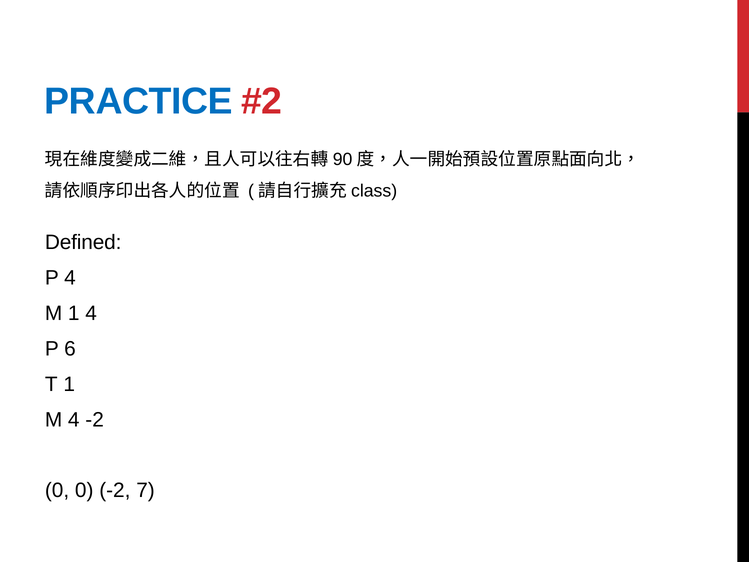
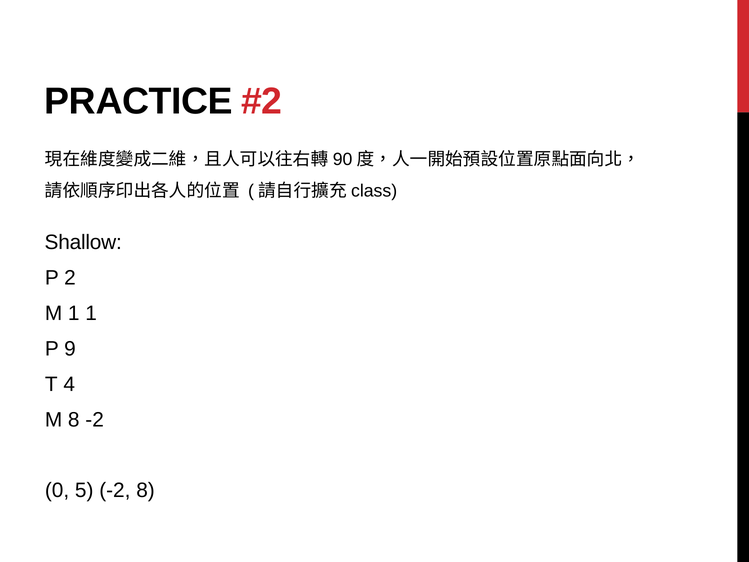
PRACTICE colour: blue -> black (139, 101)
Defined: Defined -> Shallow (83, 242)
P 4: 4 -> 2 (70, 278)
1 4: 4 -> 1 (91, 313)
6: 6 -> 9 (70, 349)
T 1: 1 -> 4 (69, 384)
M 4: 4 -> 8 (74, 419)
0 0: 0 -> 5 (84, 490)
-2 7: 7 -> 8 (146, 490)
